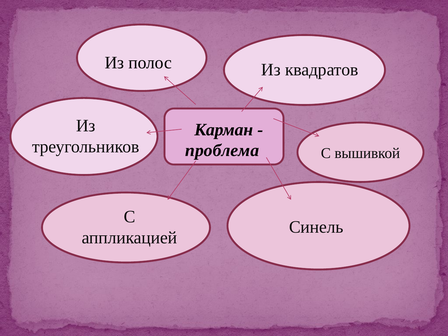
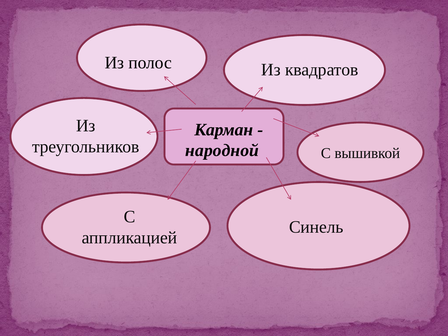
проблема: проблема -> народной (222, 151)
